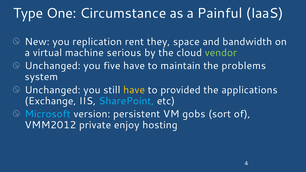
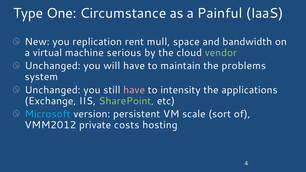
they: they -> mull (158, 42)
five: five -> will (112, 66)
have colour: yellow -> pink (134, 90)
provided: provided -> intensity (180, 90)
SharePoint colour: light blue -> light green (126, 101)
gobs: gobs -> scale (194, 114)
enjoy: enjoy -> costs (127, 125)
